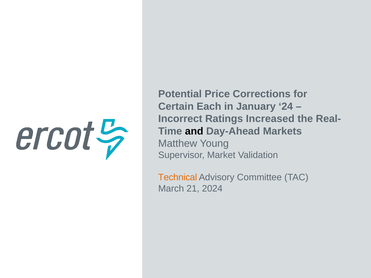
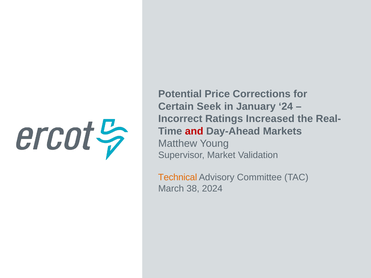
Each: Each -> Seek (209, 107)
and colour: black -> red (194, 131)
21: 21 -> 38 (193, 189)
